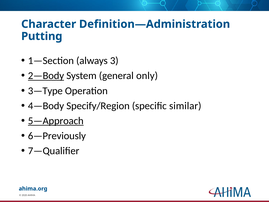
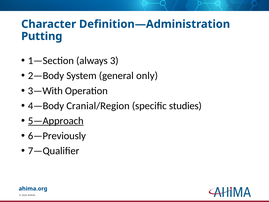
2—Body underline: present -> none (46, 76)
3—Type: 3—Type -> 3—With (45, 91)
Specify/Region: Specify/Region -> Cranial/Region (98, 106)
similar: similar -> studies (185, 106)
